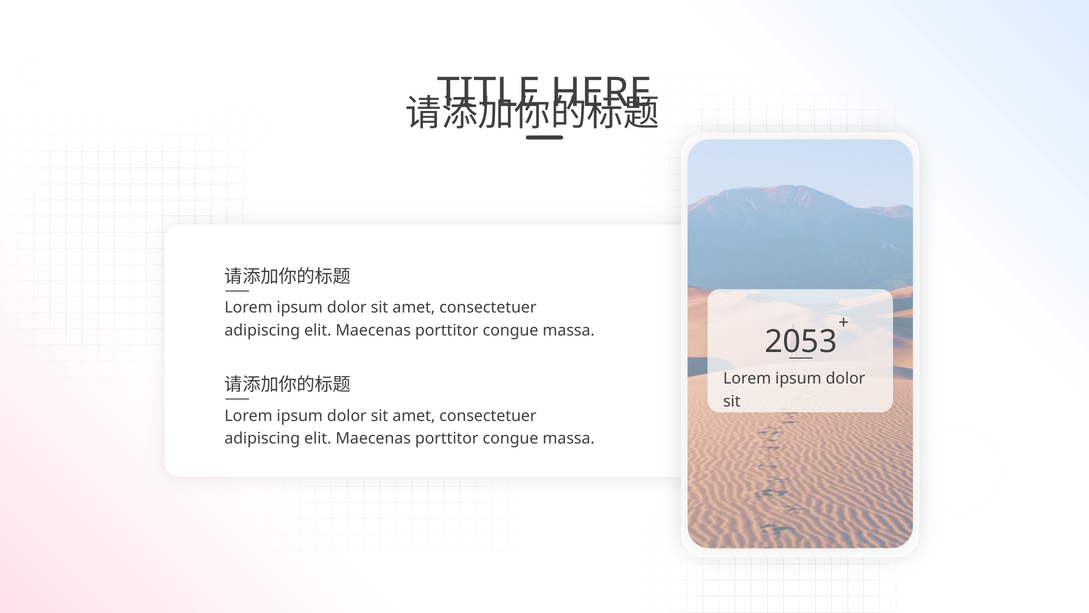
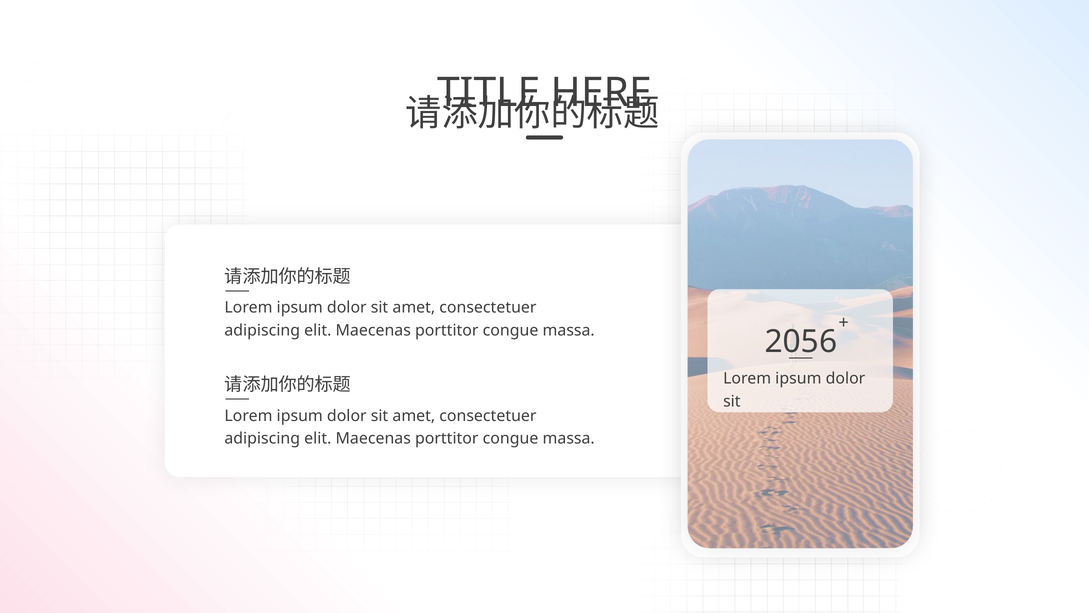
2053: 2053 -> 2056 (801, 341)
